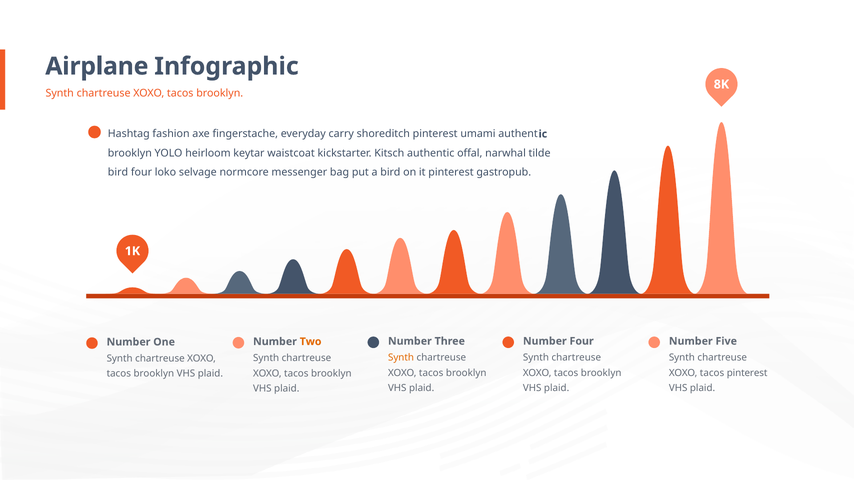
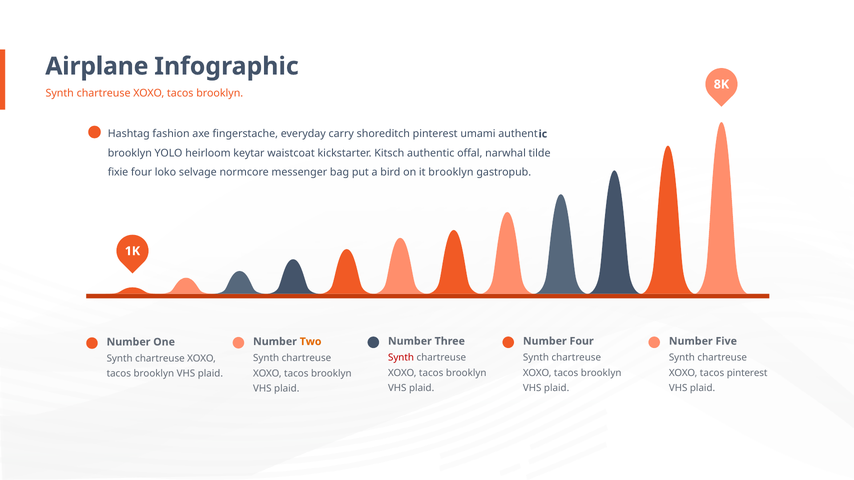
bird: bird -> fixie (118, 173)
it pinterest: pinterest -> brooklyn (451, 173)
Synth colour: orange -> red (401, 358)
